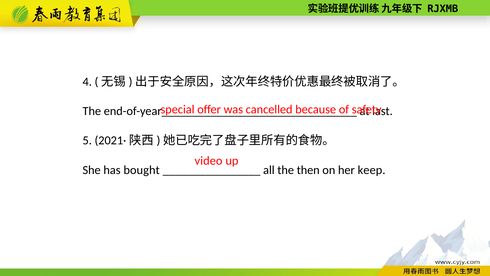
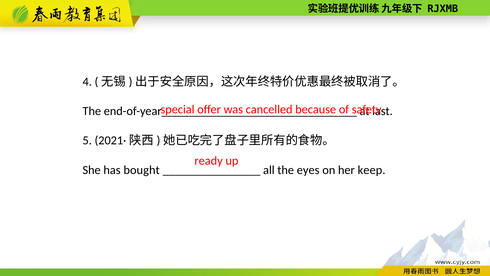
video: video -> ready (209, 161)
then: then -> eyes (308, 170)
